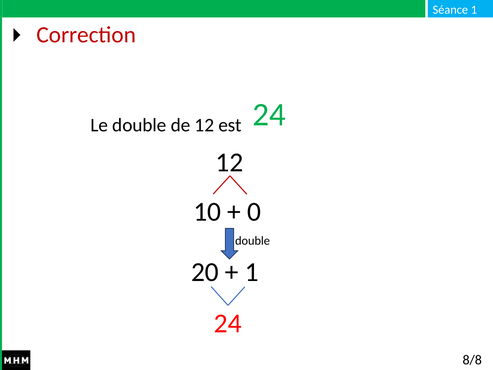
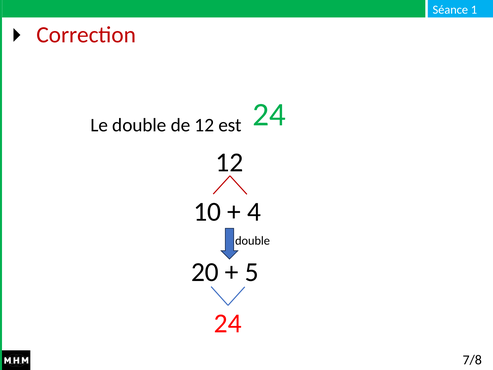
0: 0 -> 4 (254, 212)
1: 1 -> 5 (252, 272)
8/8: 8/8 -> 7/8 (472, 360)
